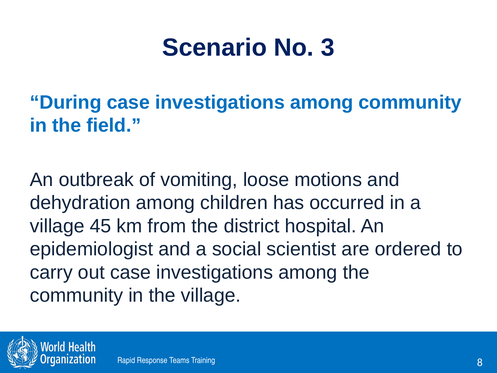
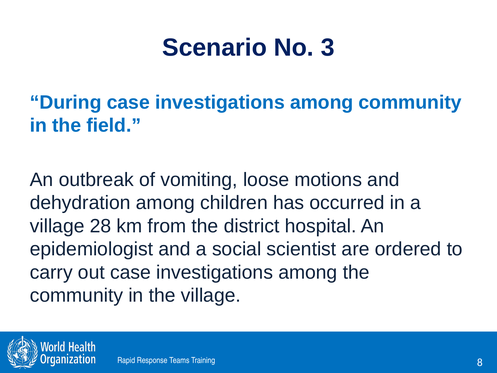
45: 45 -> 28 (101, 226)
